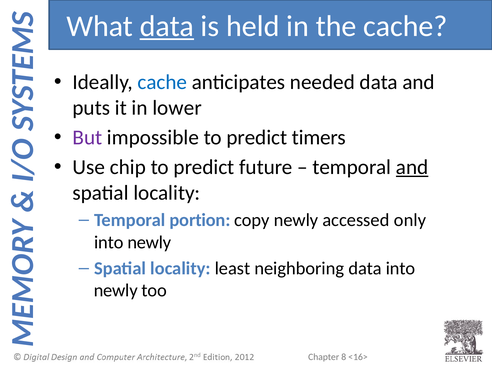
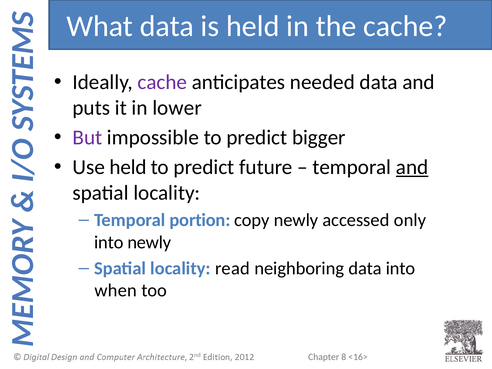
data underline: present -> none (167, 26)
cache colour: blue -> purple (162, 82)
timers: timers -> bigger (319, 138)
Use chip: chip -> held (128, 167)
least: least -> read (232, 268)
newly: newly -> when (116, 291)
